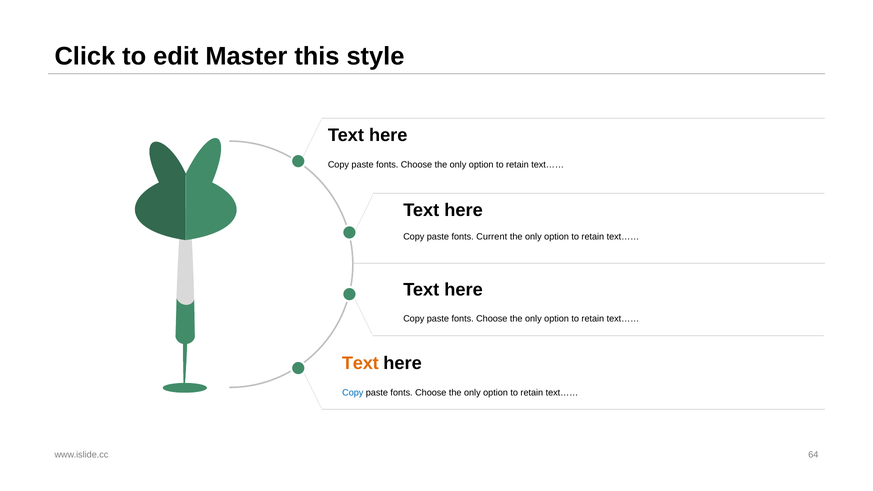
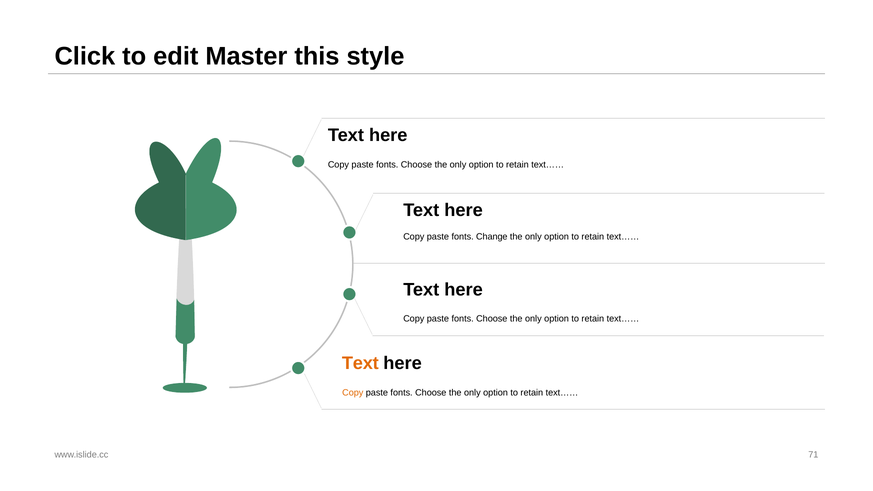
Current: Current -> Change (492, 237)
Copy colour: blue -> orange (353, 393)
64: 64 -> 71 (813, 455)
